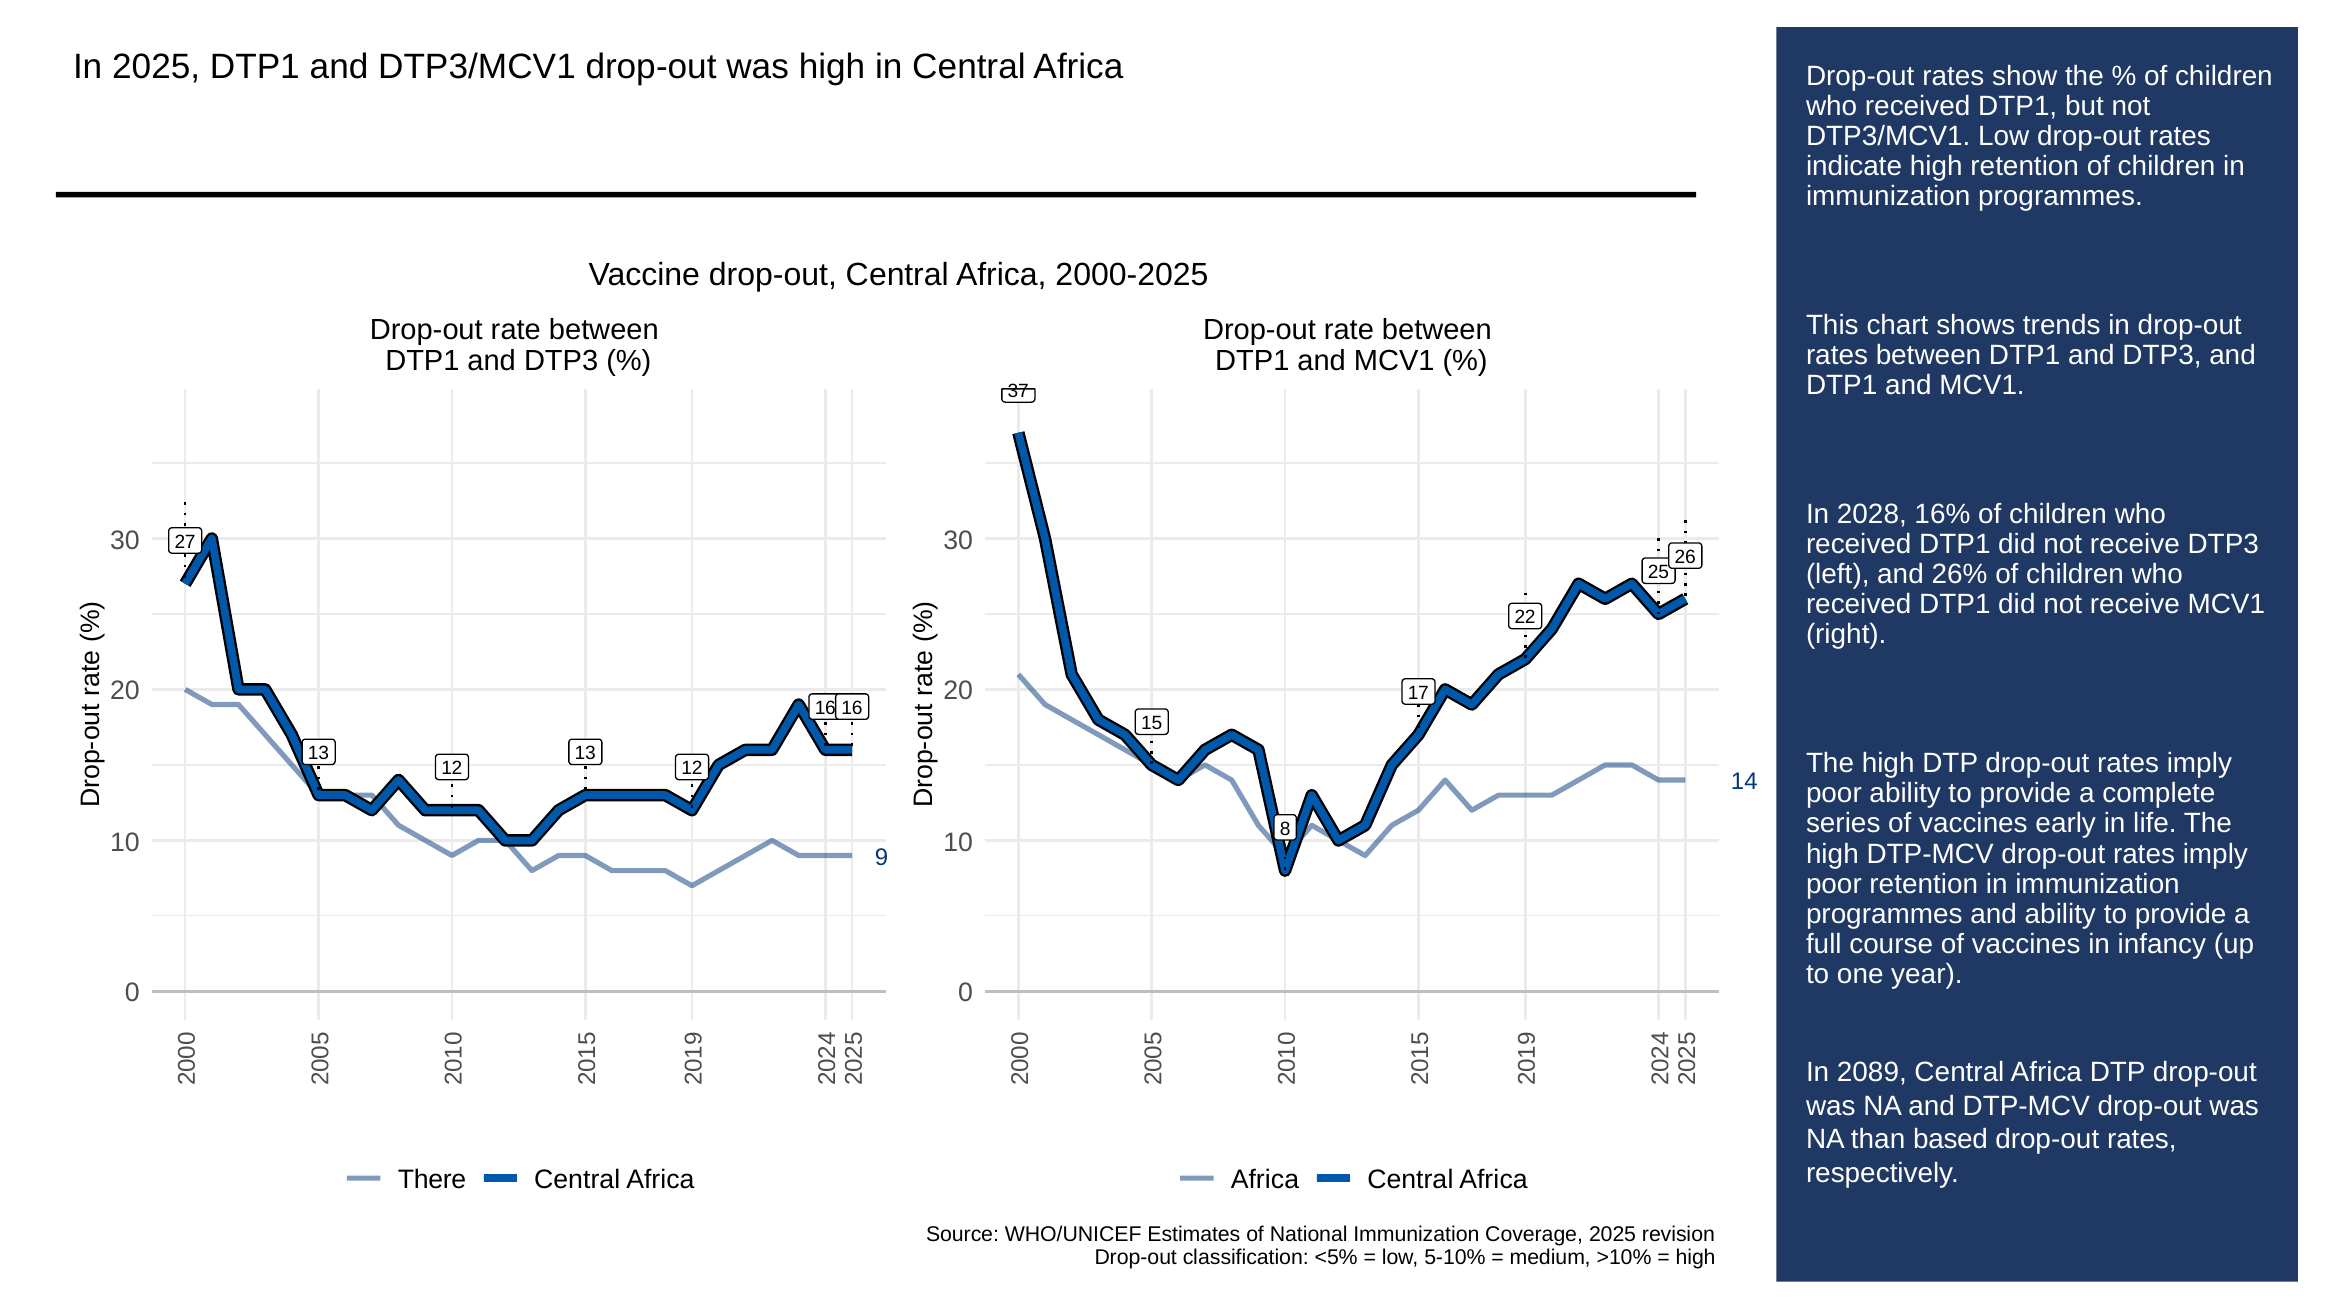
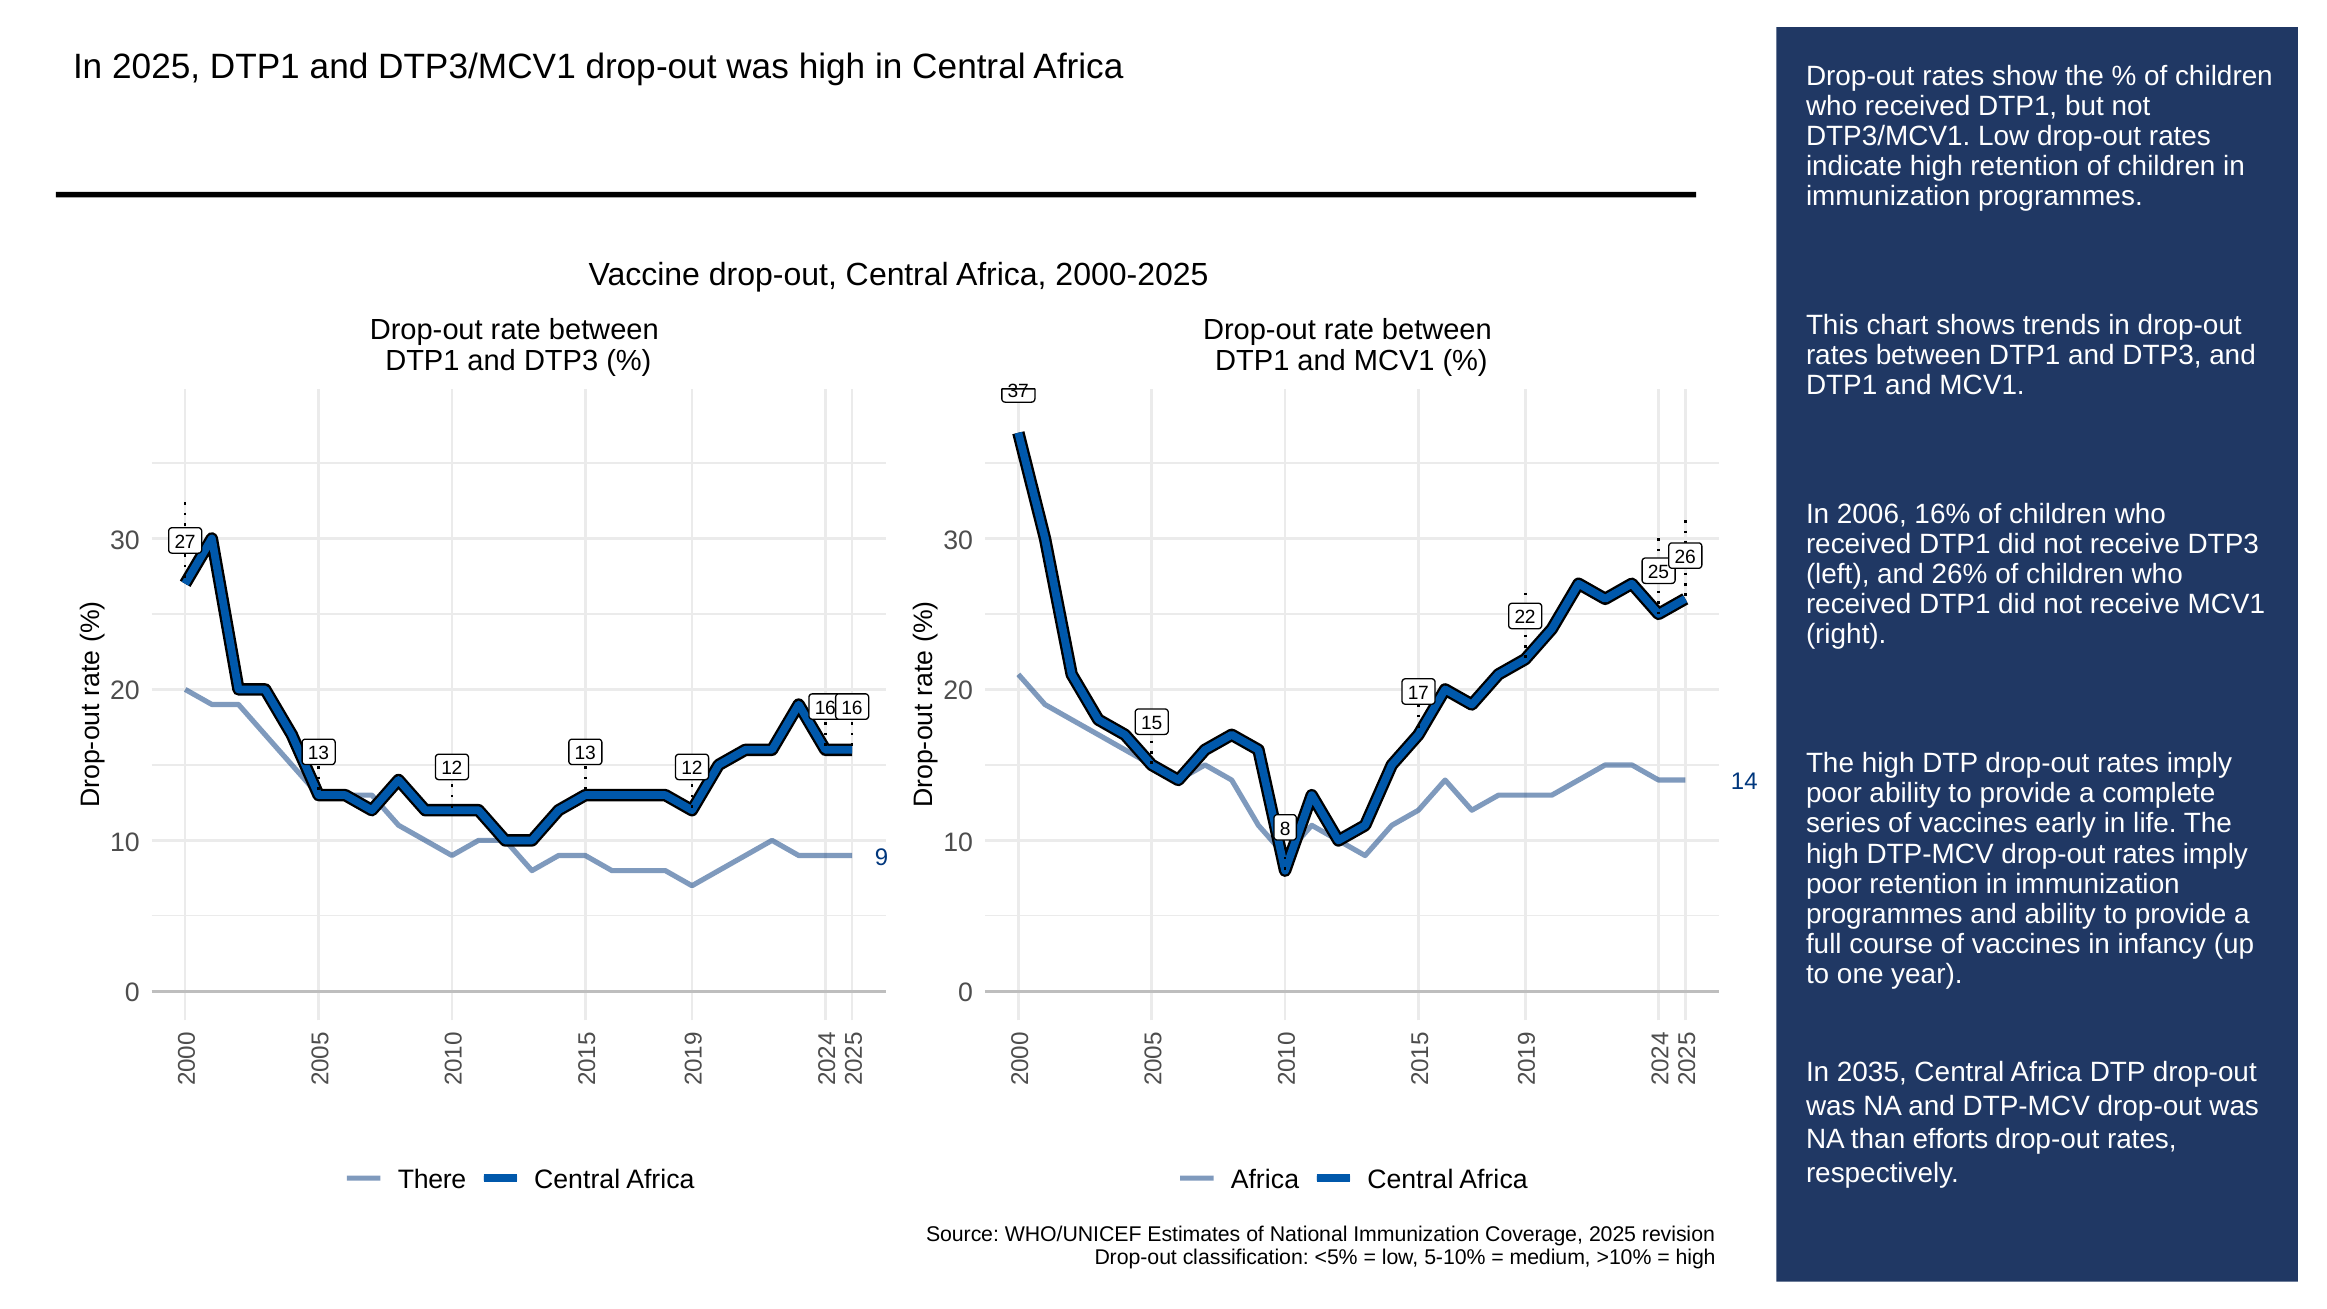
2028: 2028 -> 2006 (1872, 514)
2089: 2089 -> 2035 (1872, 1072)
based: based -> efforts (1951, 1139)
